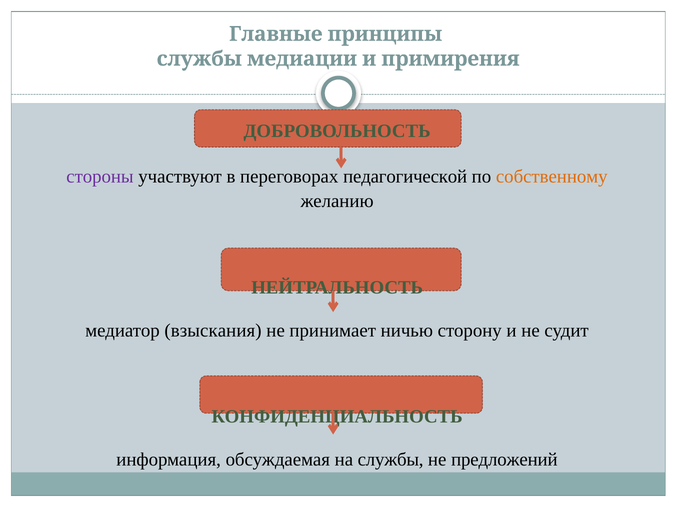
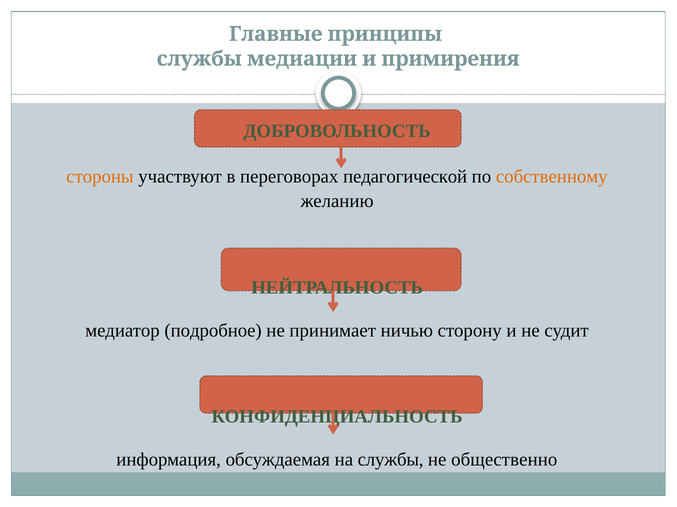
стороны colour: purple -> orange (100, 177)
взыскания: взыскания -> подробное (213, 331)
предложений: предложений -> общественно (504, 460)
